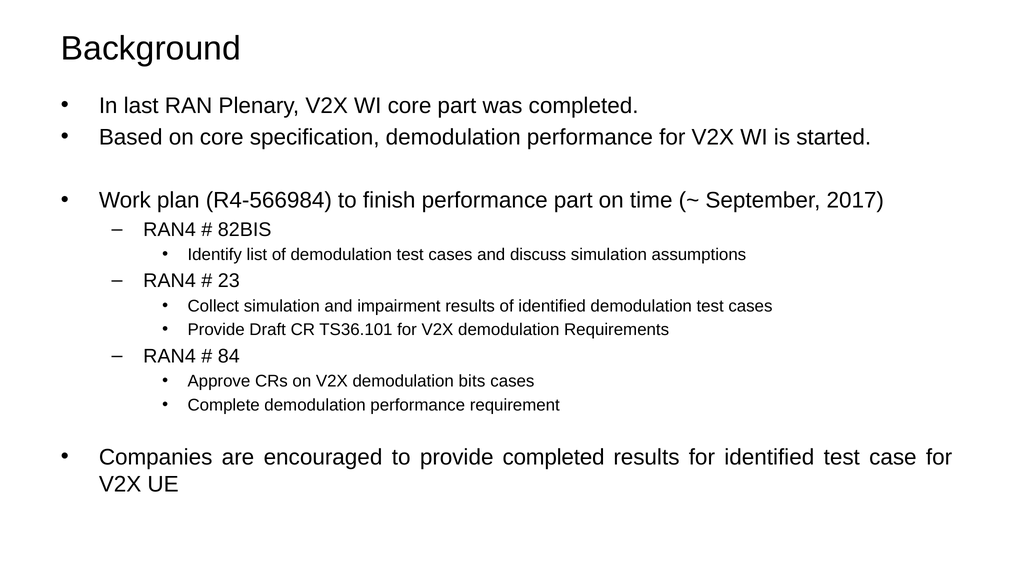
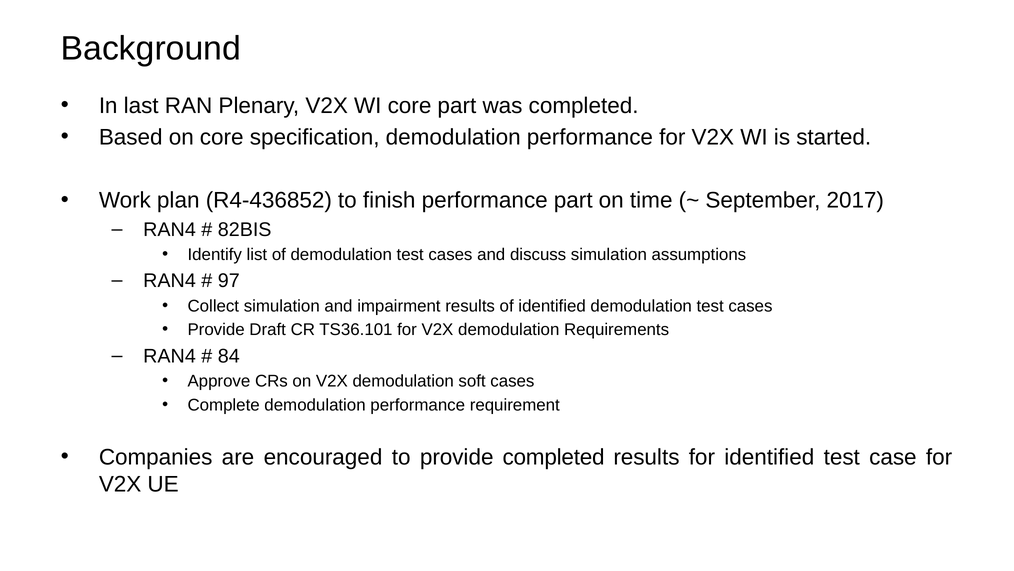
R4-566984: R4-566984 -> R4-436852 (269, 200)
23: 23 -> 97 (229, 281)
bits: bits -> soft (472, 381)
